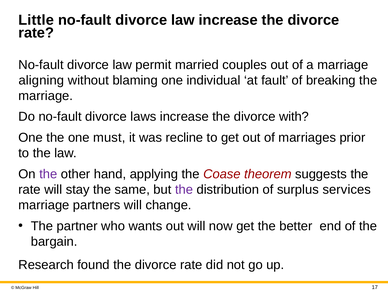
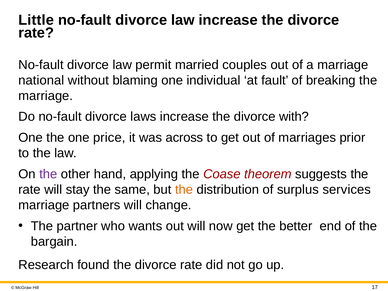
aligning: aligning -> national (41, 80)
must: must -> price (109, 138)
recline: recline -> across (184, 138)
the colour: purple -> orange (184, 190)
